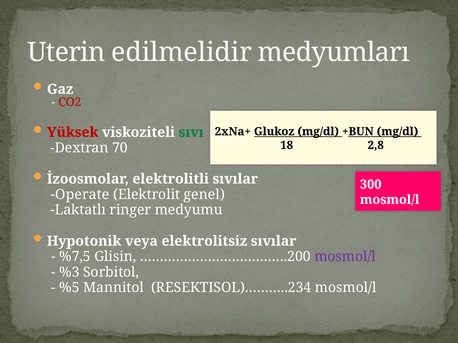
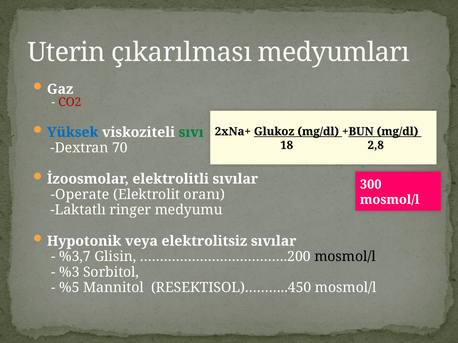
edilmelidir: edilmelidir -> çıkarılması (182, 52)
Yüksek colour: red -> blue (73, 132)
genel: genel -> oranı (204, 195)
%7,5: %7,5 -> %3,7 (75, 257)
mosmol/l colour: purple -> black (345, 257)
RESEKTISOL)………..234: RESEKTISOL)………..234 -> RESEKTISOL)………..450 (231, 288)
